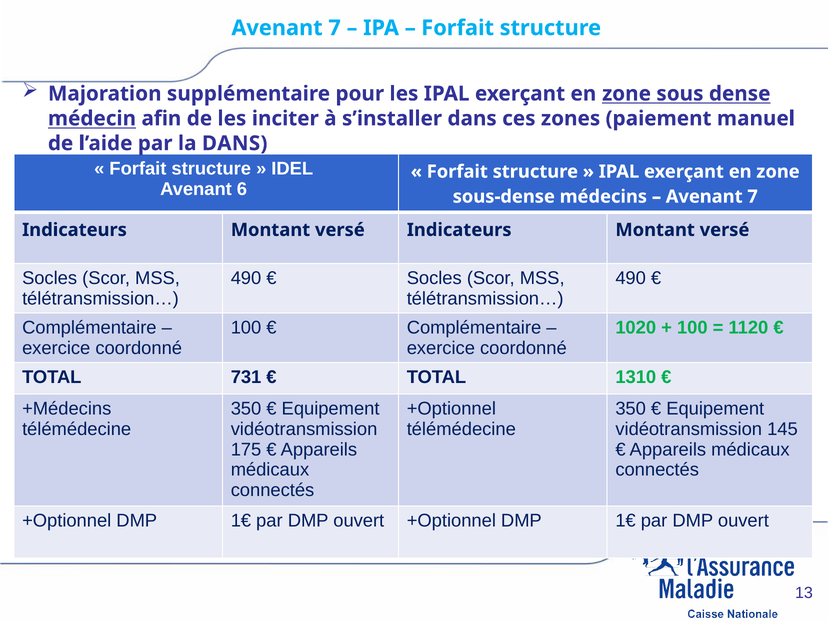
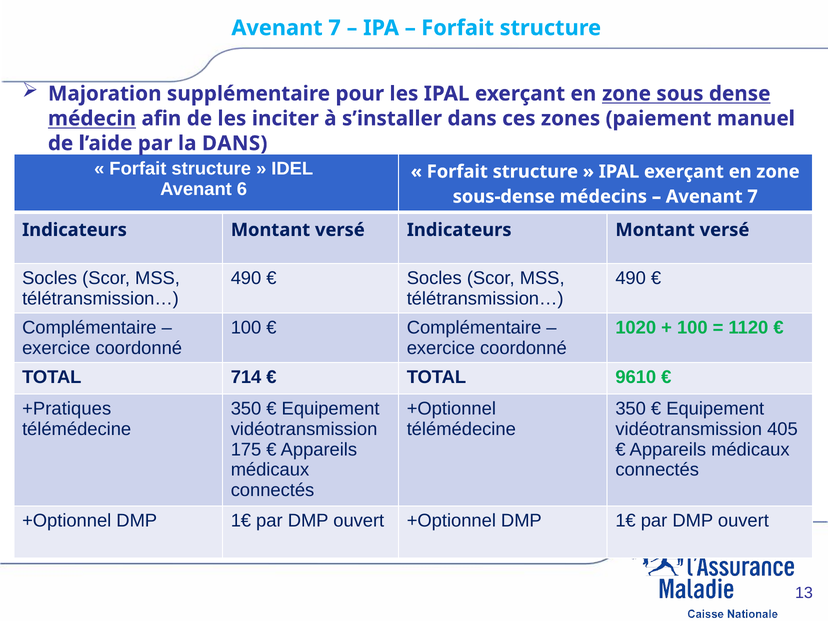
731: 731 -> 714 (246, 377)
1310: 1310 -> 9610 (636, 377)
+Médecins: +Médecins -> +Pratiques (67, 409)
145: 145 -> 405 (782, 429)
